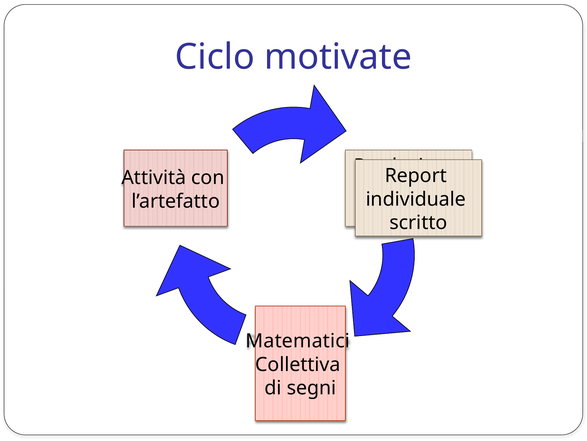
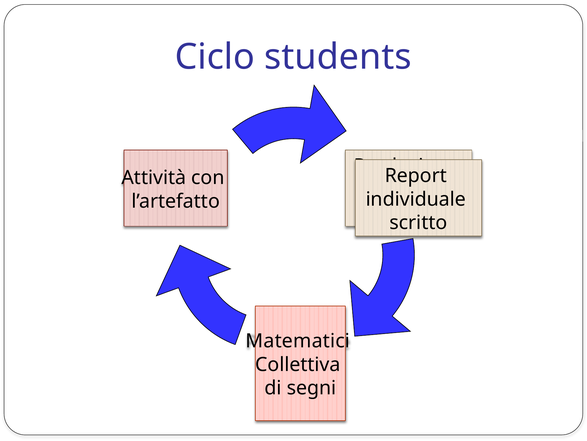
motivate: motivate -> students (338, 57)
